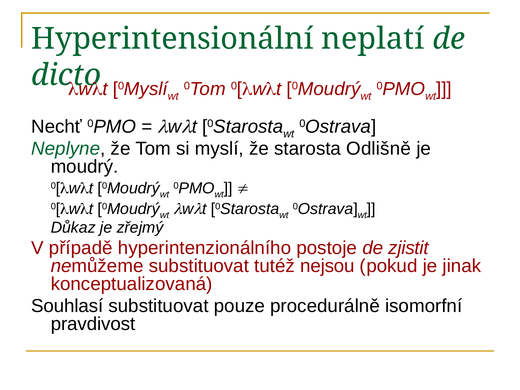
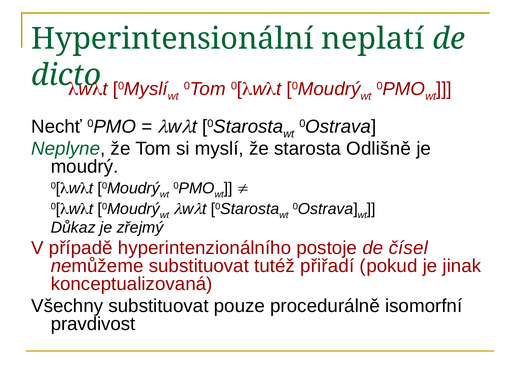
zjistit: zjistit -> čísel (408, 248)
nejsou: nejsou -> přiřadí (327, 266)
Souhlasí: Souhlasí -> Všechny (67, 306)
